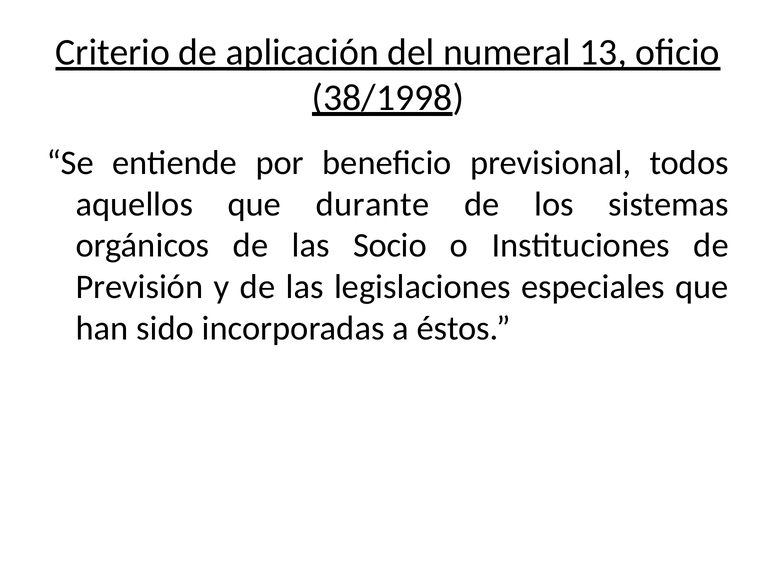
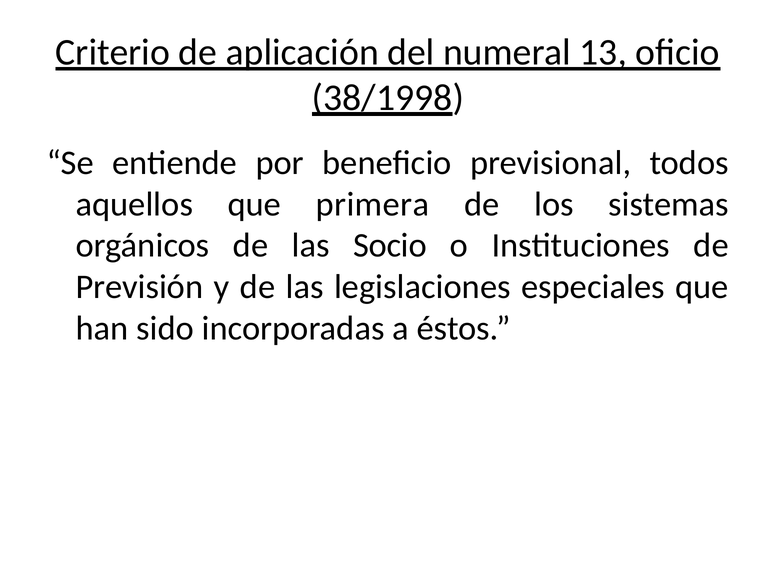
durante: durante -> primera (373, 204)
